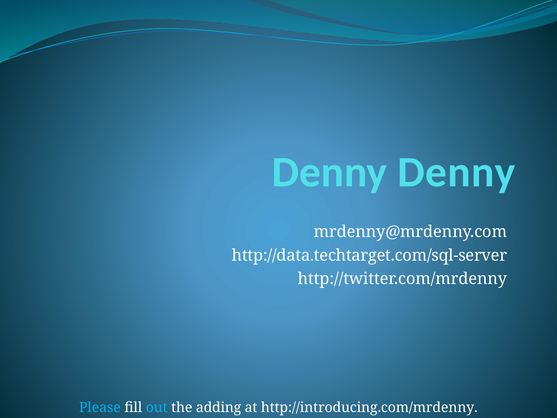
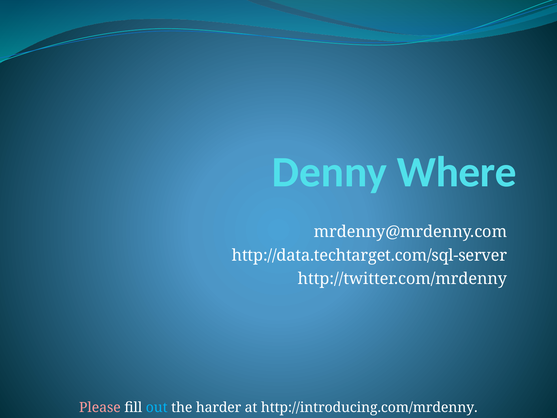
Denny Denny: Denny -> Where (457, 172)
Please colour: light blue -> pink (100, 407)
adding: adding -> harder (219, 407)
